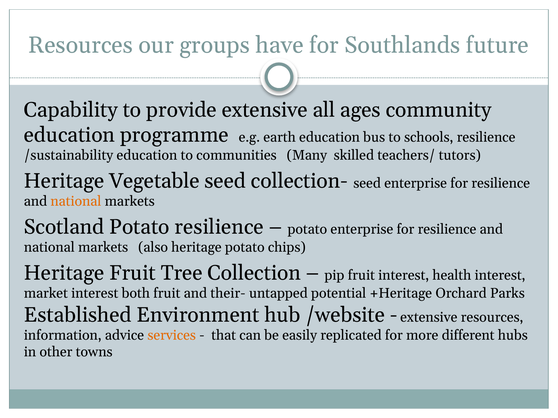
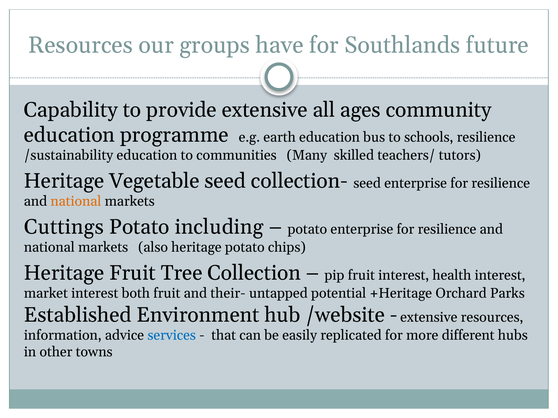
Scotland: Scotland -> Cuttings (64, 227)
Potato resilience: resilience -> including (219, 227)
services colour: orange -> blue (172, 336)
